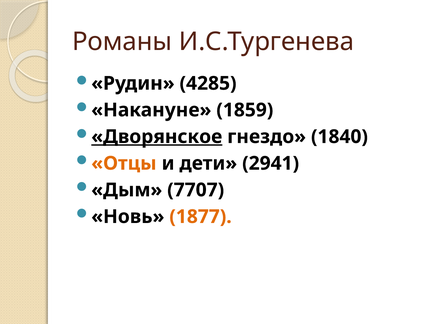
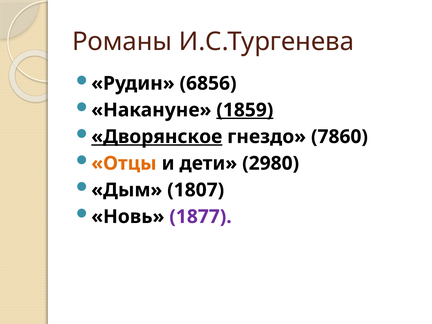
4285: 4285 -> 6856 (208, 83)
1859 underline: none -> present (245, 110)
1840: 1840 -> 7860 (339, 137)
2941: 2941 -> 2980 (271, 163)
7707: 7707 -> 1807 (196, 190)
1877 colour: orange -> purple (201, 217)
